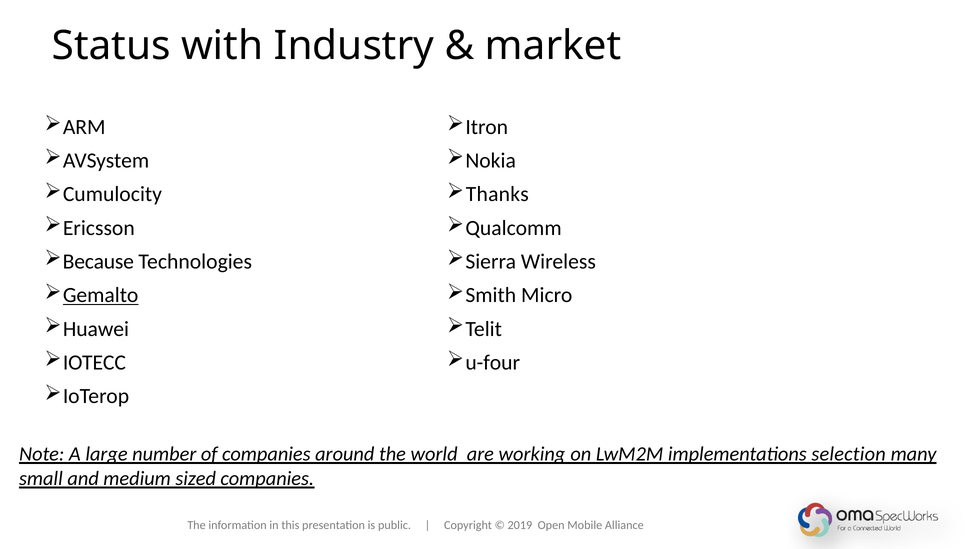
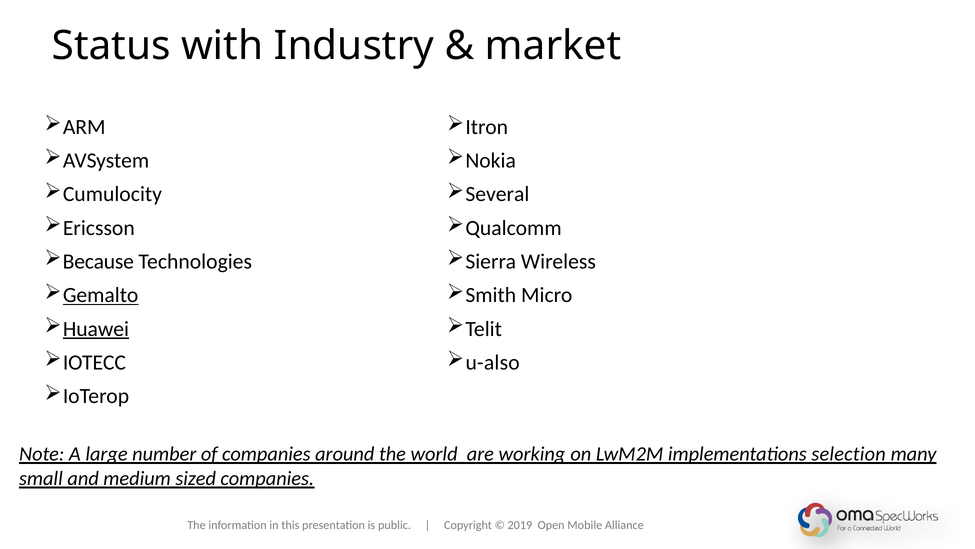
Thanks: Thanks -> Several (497, 194)
Huawei underline: none -> present (96, 329)
u-four: u-four -> u-also (493, 362)
